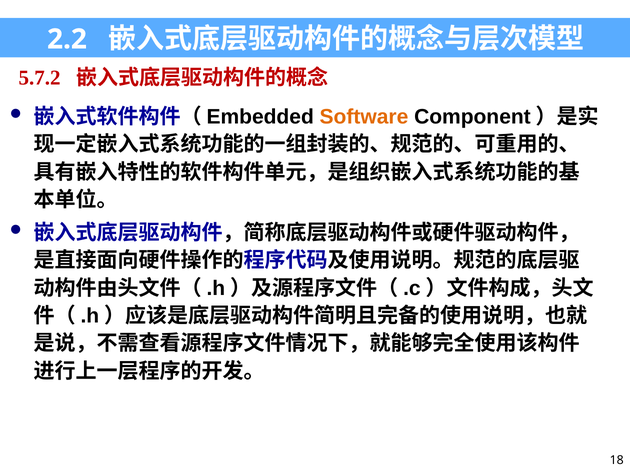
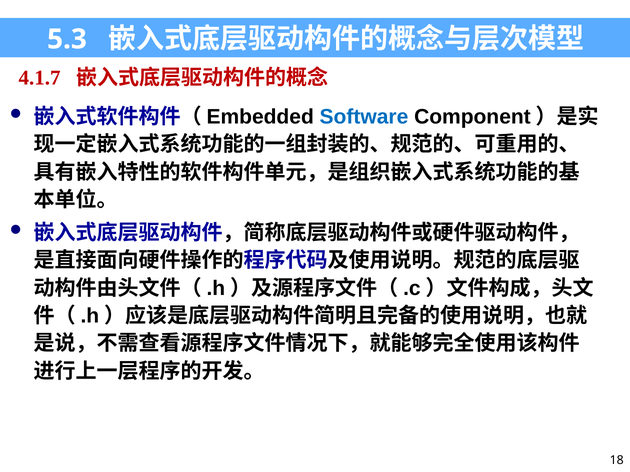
2.2: 2.2 -> 5.3 (67, 39)
5.7.2: 5.7.2 -> 4.1.7 (40, 78)
Software colour: orange -> blue (364, 117)
